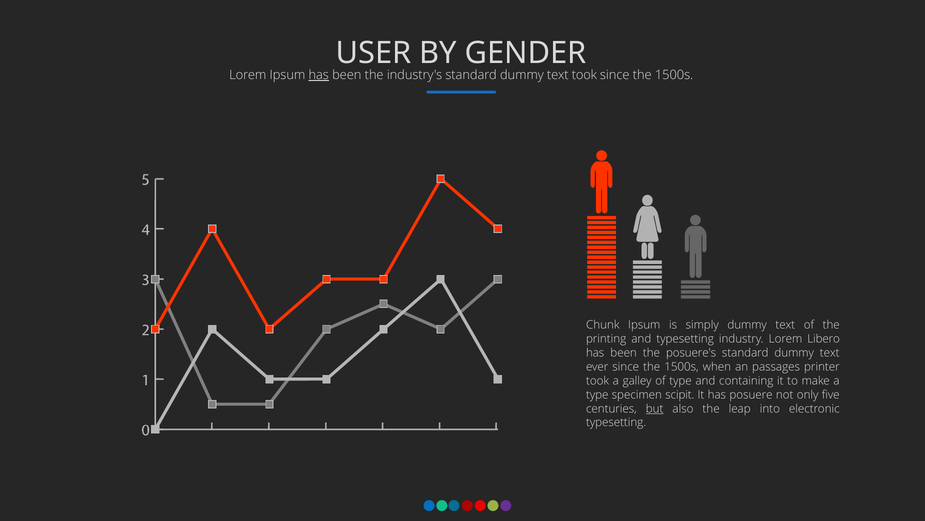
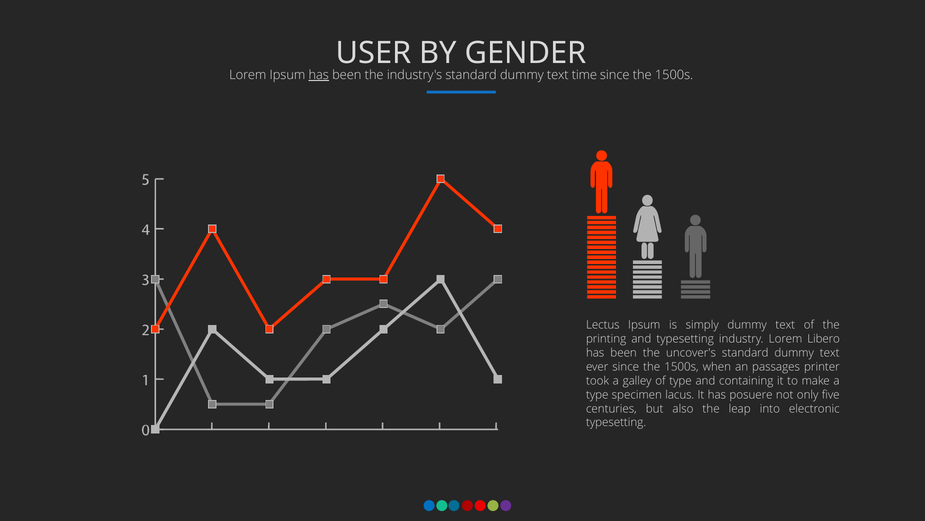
took: took -> time (584, 75)
Chunk: Chunk -> Lectus (603, 325)
posuere's: posuere's -> uncover's (691, 353)
scipit: scipit -> lacus (680, 394)
but underline: present -> none (655, 408)
